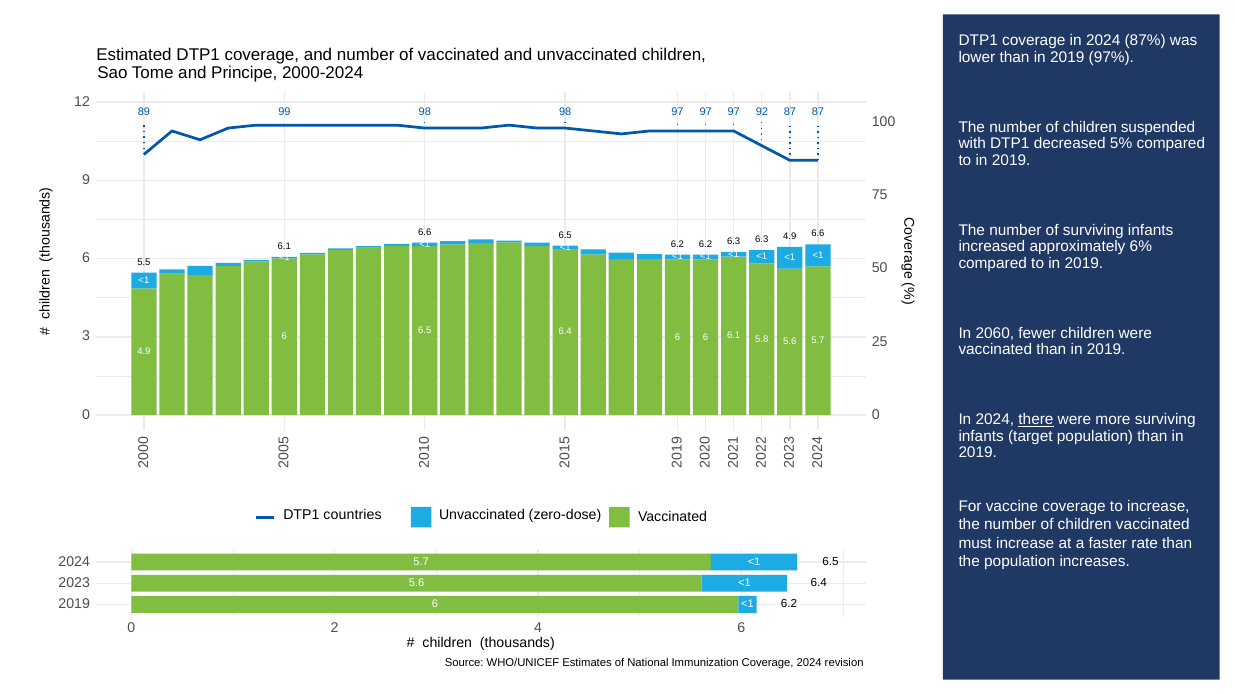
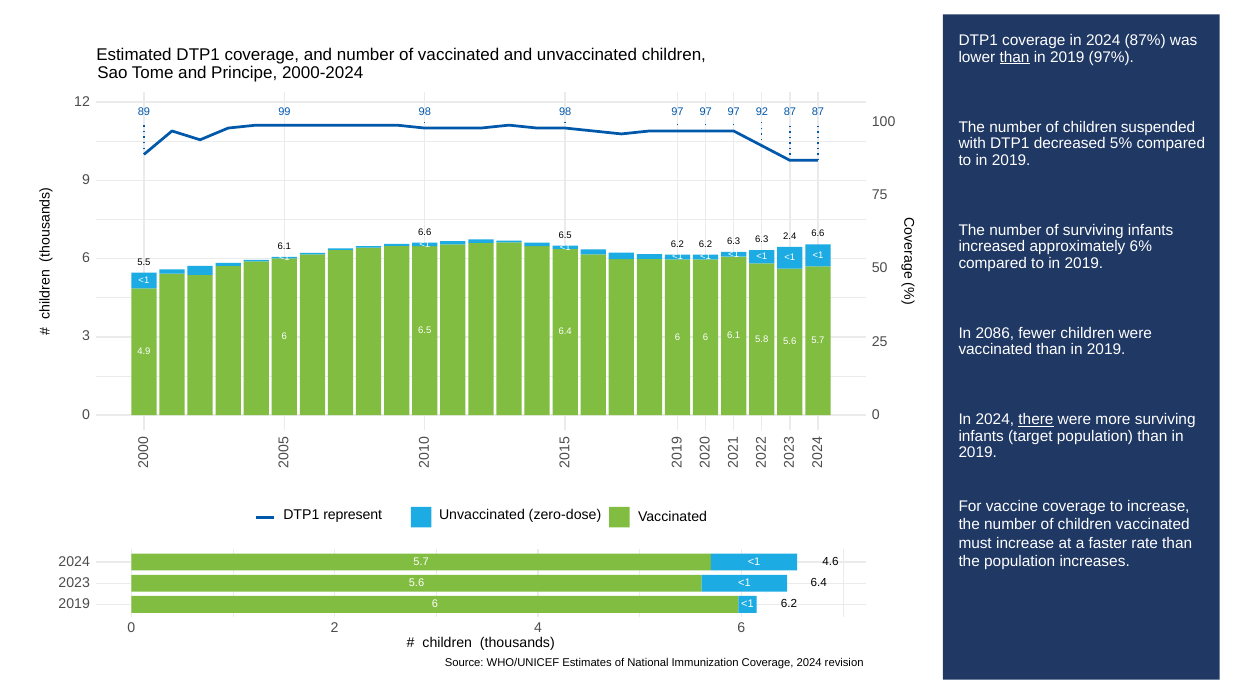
than underline: none -> present (1015, 57)
6.3 4.9: 4.9 -> 2.4 (790, 237)
2060: 2060 -> 2086 (995, 333)
countries: countries -> represent (353, 516)
6.5: 6.5 -> 4.6 (831, 562)
